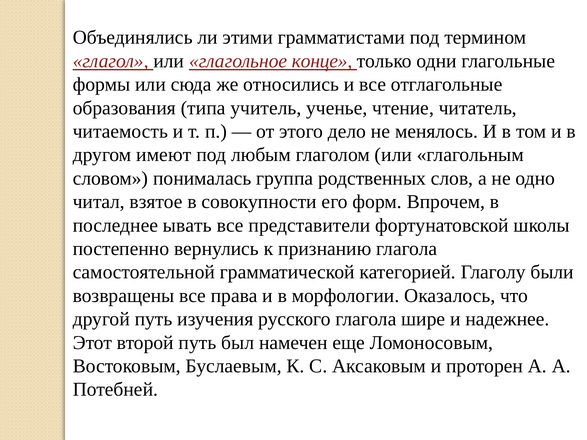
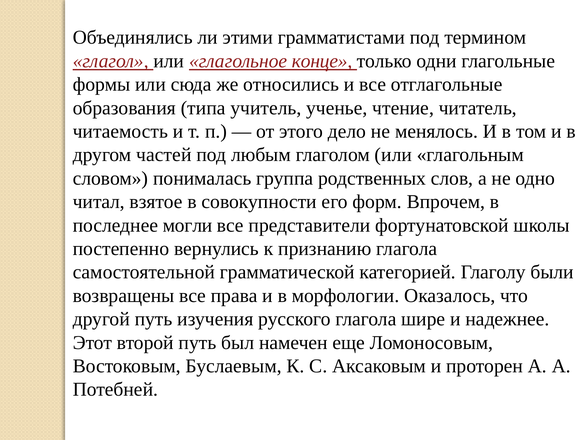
имеют: имеют -> частей (164, 155)
ывать: ывать -> могли (188, 225)
